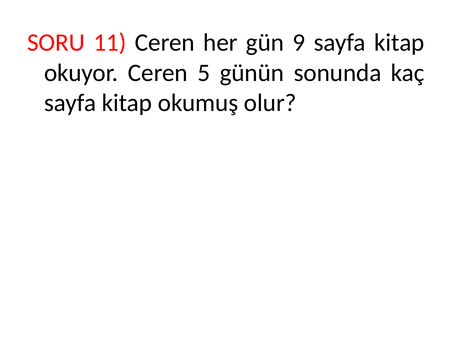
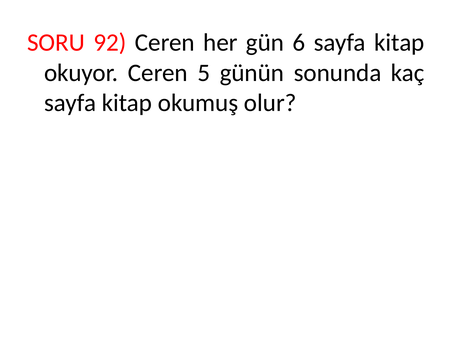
11: 11 -> 92 (110, 43)
9: 9 -> 6 (299, 43)
